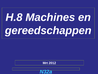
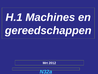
H.8: H.8 -> H.1 (14, 17)
